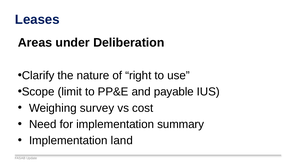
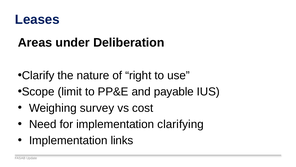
summary: summary -> clarifying (181, 124)
land: land -> links (122, 140)
